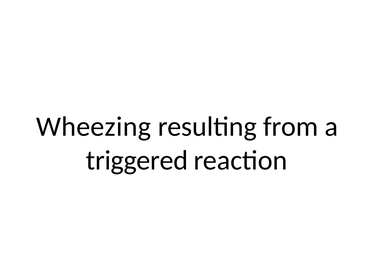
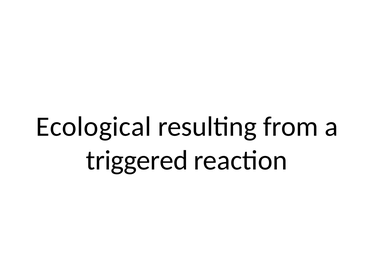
Wheezing: Wheezing -> Ecological (94, 127)
